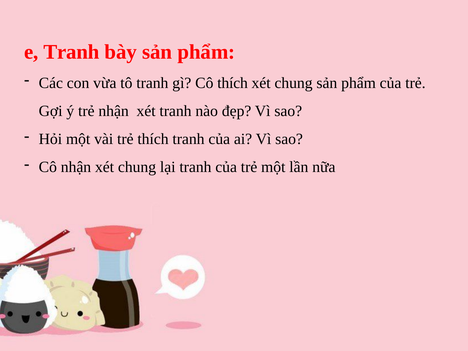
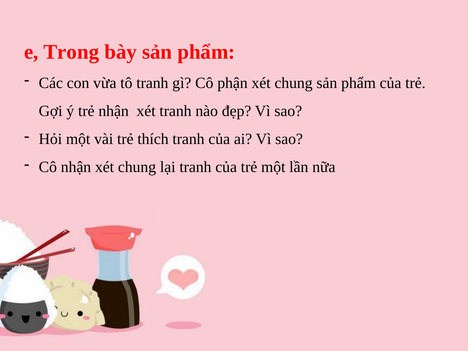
e Tranh: Tranh -> Trong (71, 52)
Cô thích: thích -> phận (233, 83)
